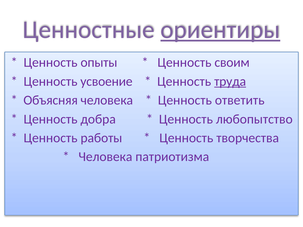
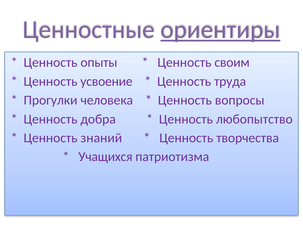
труда underline: present -> none (230, 81)
Объясняя: Объясняя -> Прогулки (51, 100)
ответить: ответить -> вопросы (240, 100)
работы: работы -> знаний (101, 138)
Человека: Человека -> Учащихся (105, 157)
